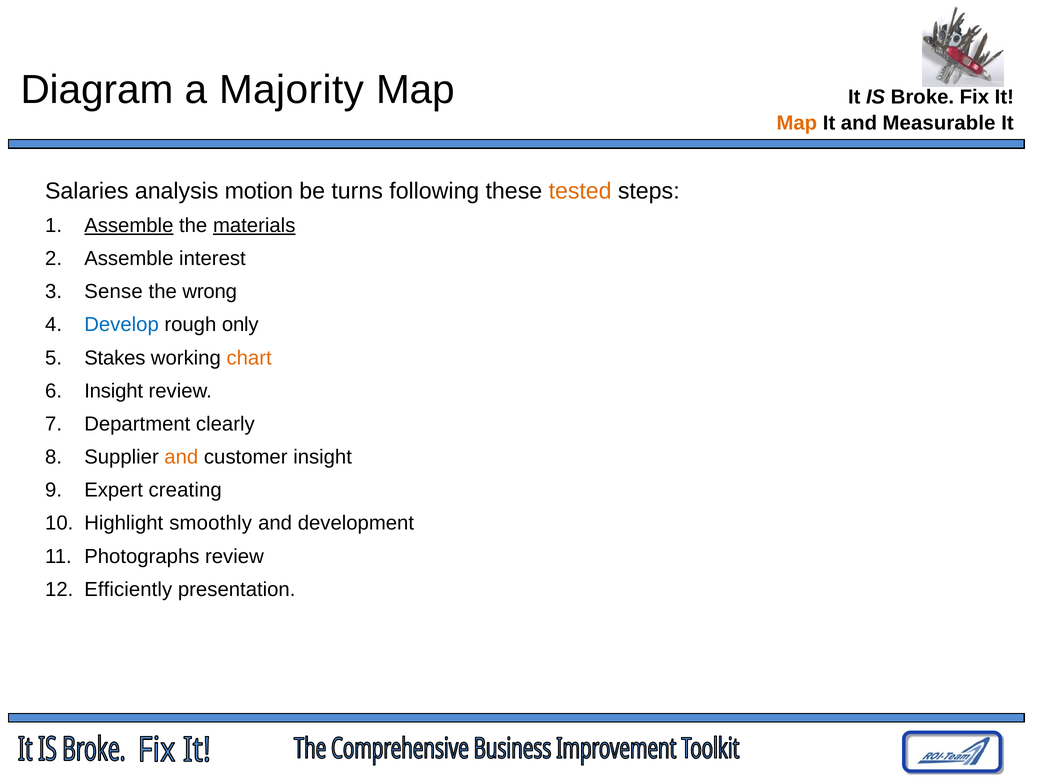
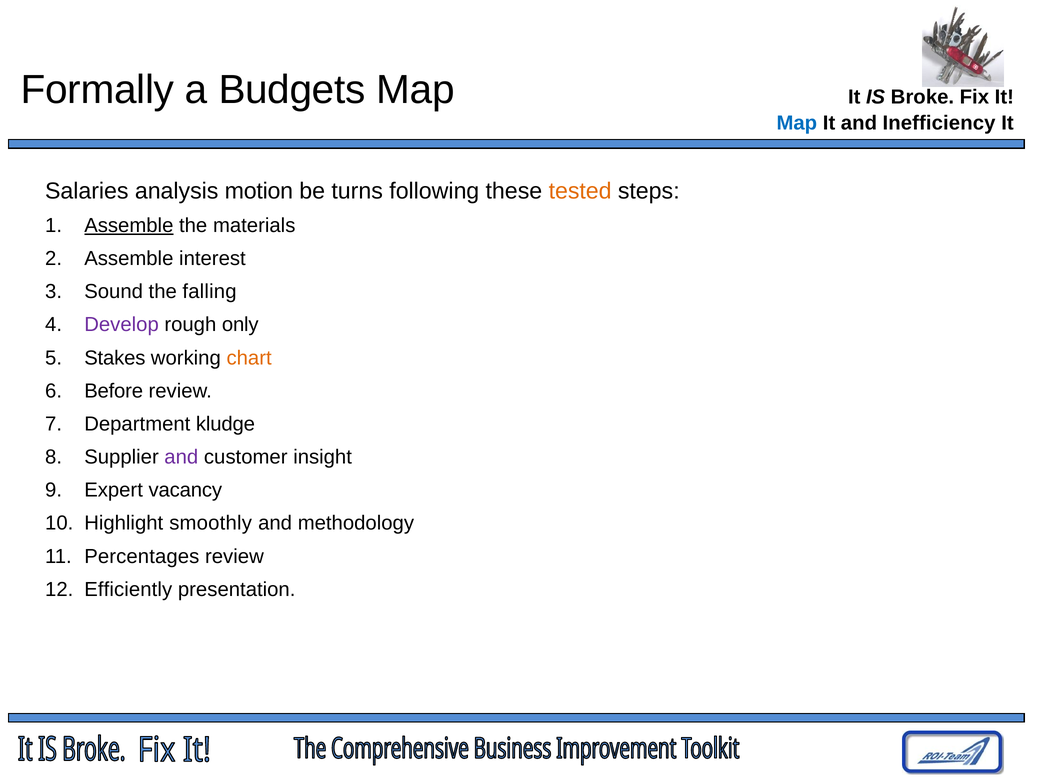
Diagram: Diagram -> Formally (97, 90)
Majority: Majority -> Budgets (292, 90)
Map colour: orange -> blue (797, 123)
Measurable: Measurable -> Inefficiency (939, 123)
materials underline: present -> none (254, 225)
Sense: Sense -> Sound (114, 292)
wrong: wrong -> falling (210, 292)
Develop colour: blue -> purple (122, 325)
Insight: Insight -> Before (114, 391)
clearly: clearly -> kludge (225, 424)
and colour: orange -> purple (181, 457)
creating: creating -> vacancy (185, 490)
development: development -> methodology (356, 523)
Photographs: Photographs -> Percentages (142, 556)
